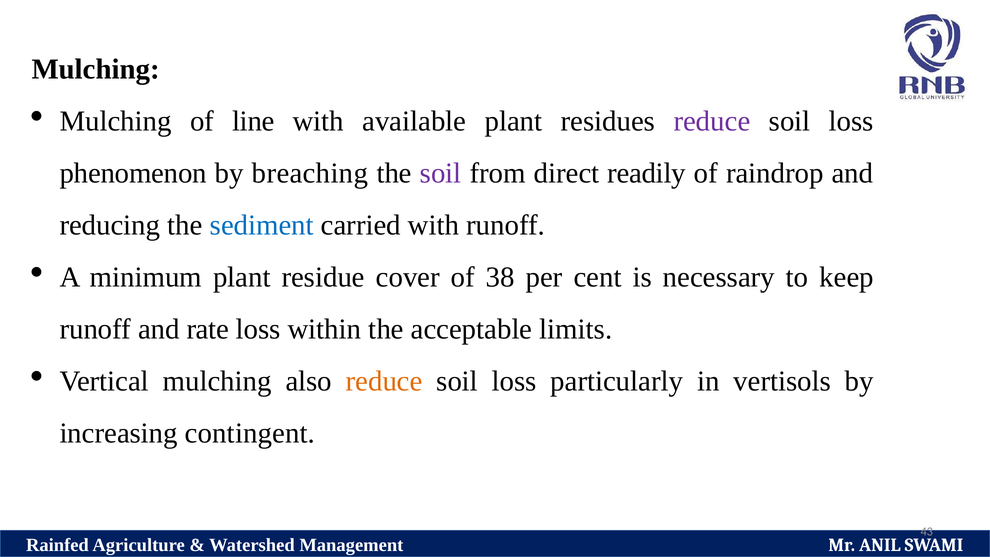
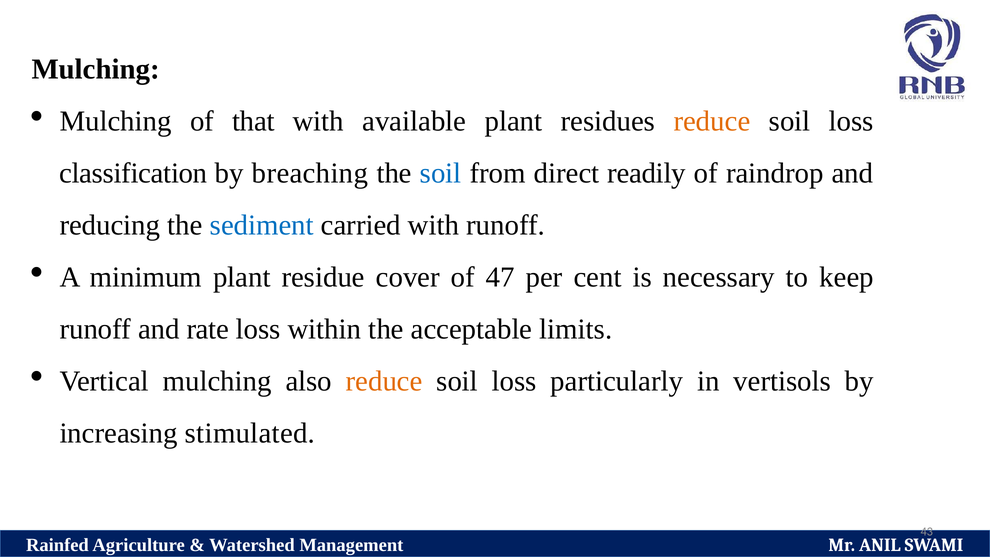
line: line -> that (253, 121)
reduce colour: purple -> orange (712, 121)
phenomenon: phenomenon -> classification (133, 173)
soil colour: purple -> blue (441, 173)
38: 38 -> 47 (500, 277)
contingent: contingent -> stimulated (250, 433)
